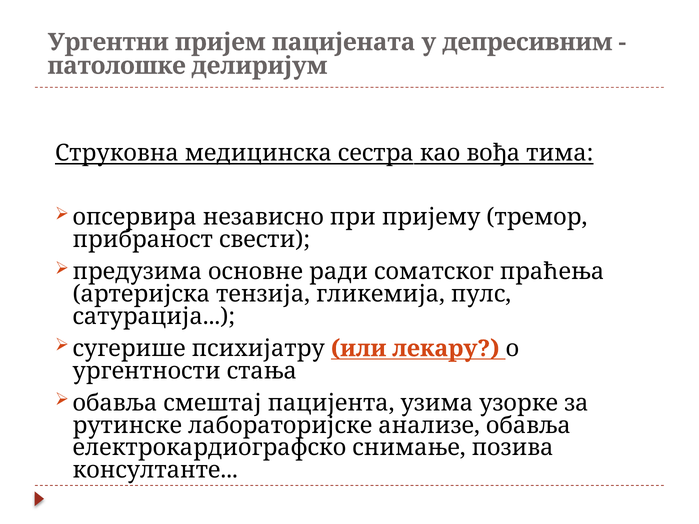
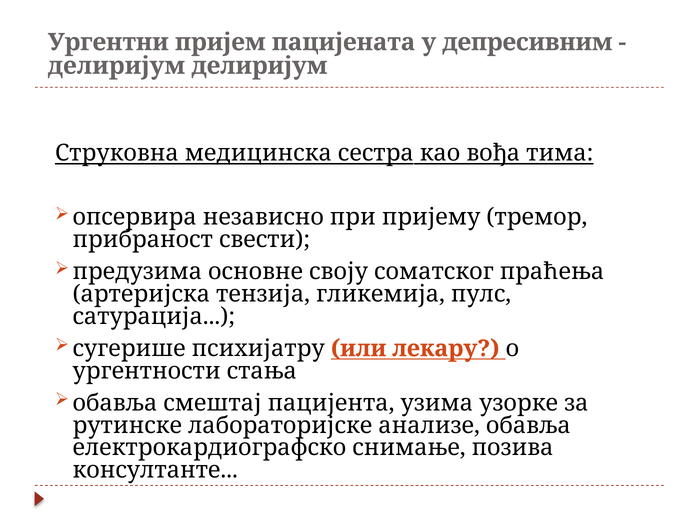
патолошке: патолошке -> делиријум (116, 66)
ради: ради -> своју (339, 272)
